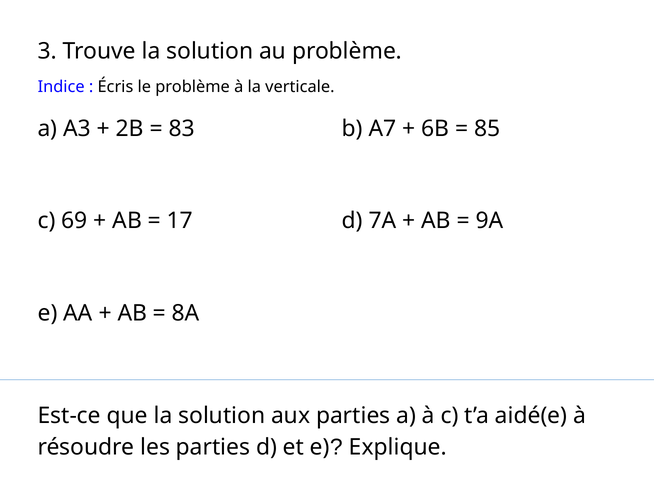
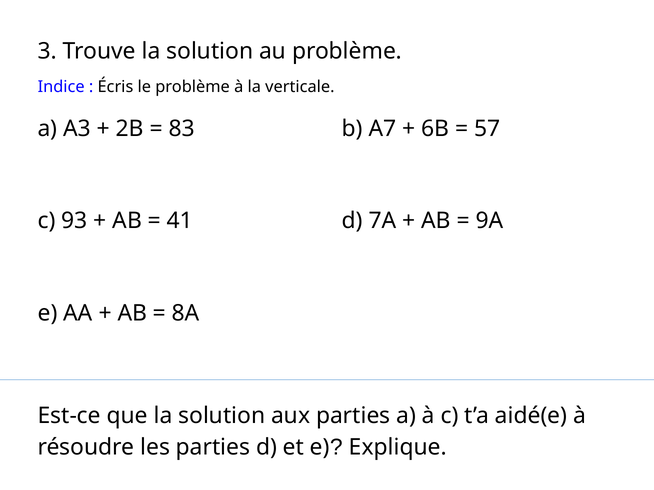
85: 85 -> 57 (487, 129)
69: 69 -> 93 (74, 221)
17: 17 -> 41 (180, 221)
